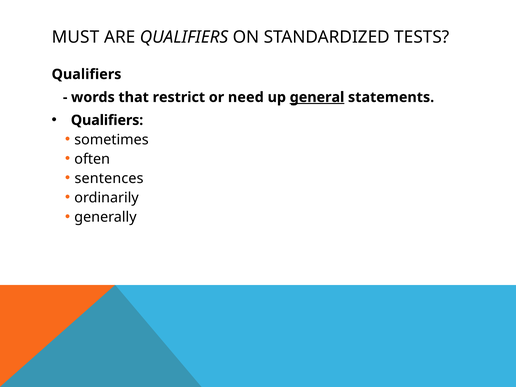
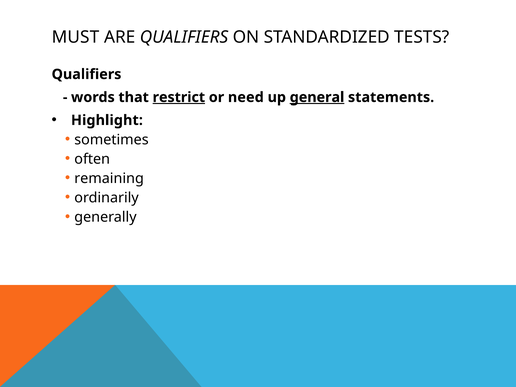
restrict underline: none -> present (179, 97)
Qualifiers: Qualifiers -> Highlight (107, 120)
sentences: sentences -> remaining (109, 178)
